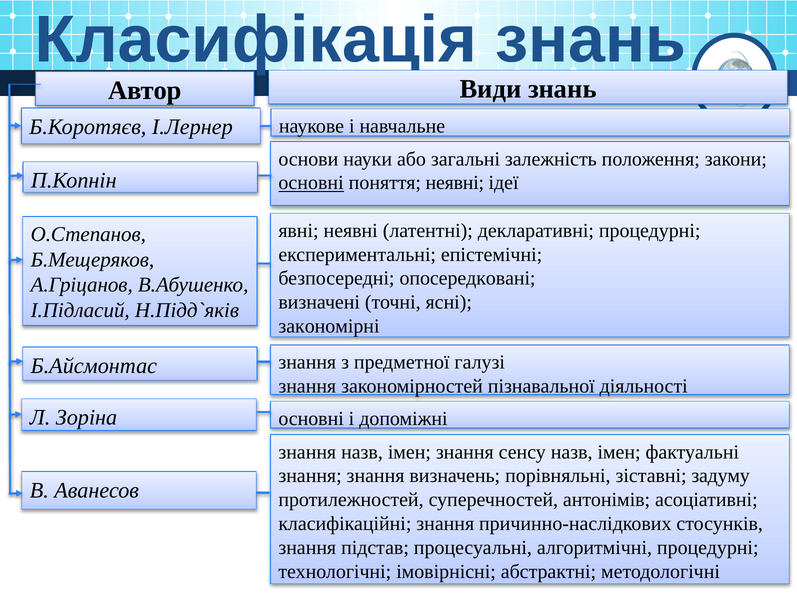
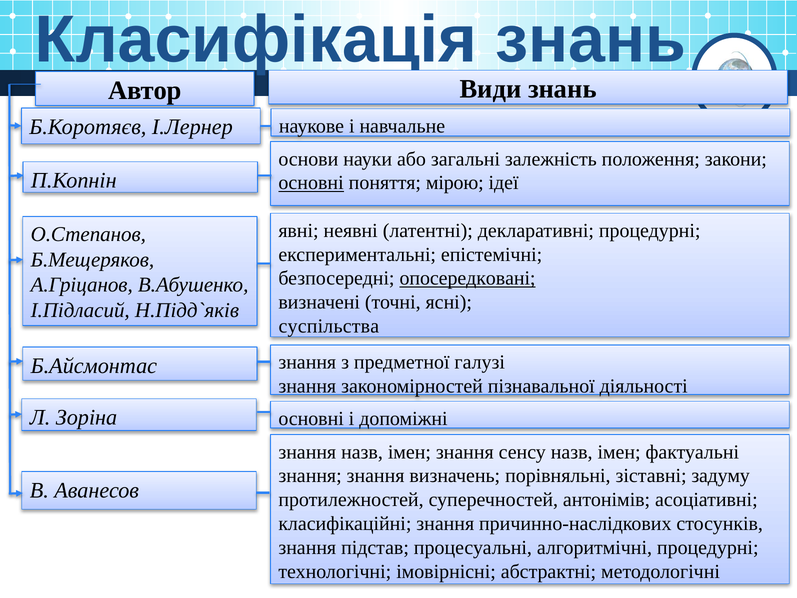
поняття неявні: неявні -> мірою (455, 183)
опосередковані underline: none -> present (468, 278)
закономірні: закономірні -> суспільства (329, 326)
